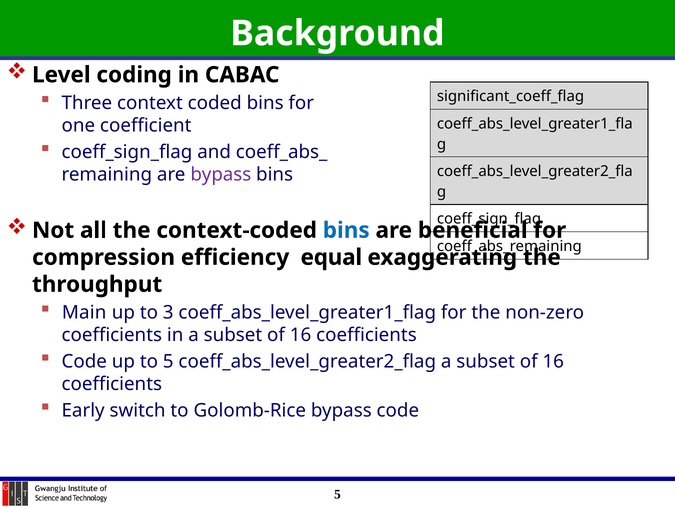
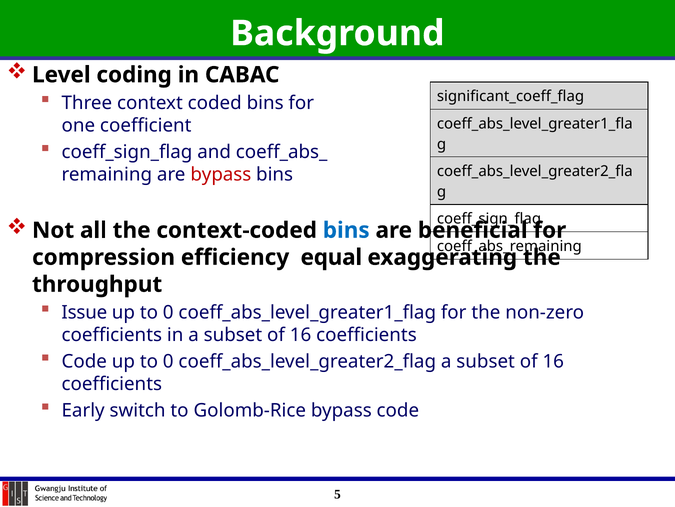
bypass colour: purple -> red (221, 174)
Main: Main -> Issue (84, 312)
3: 3 -> 0 (168, 312)
Code up to 5: 5 -> 0 (168, 361)
